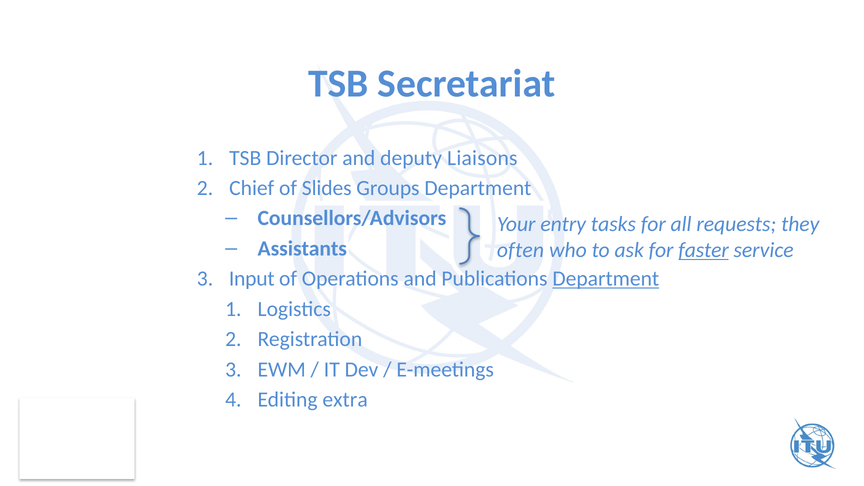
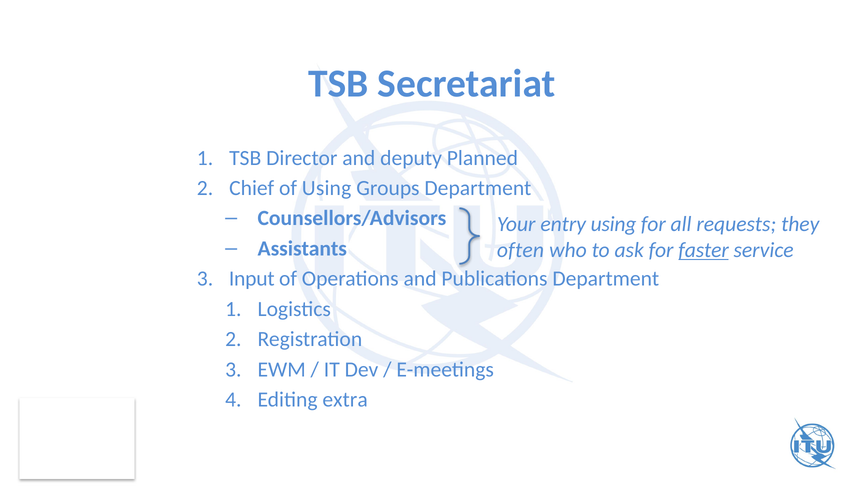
Liaisons: Liaisons -> Planned (482, 158)
of Slides: Slides -> Using (327, 188)
entry tasks: tasks -> using (614, 224)
Department underline: present -> none (606, 279)
